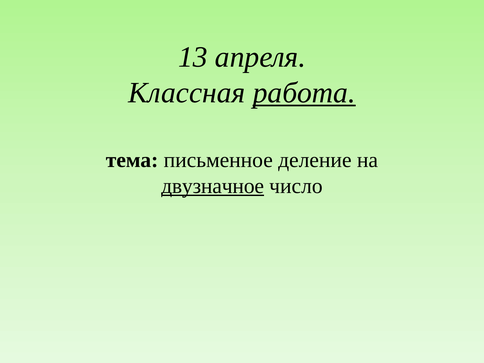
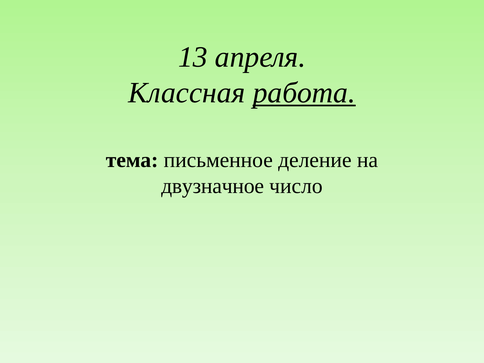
двузначное underline: present -> none (213, 186)
